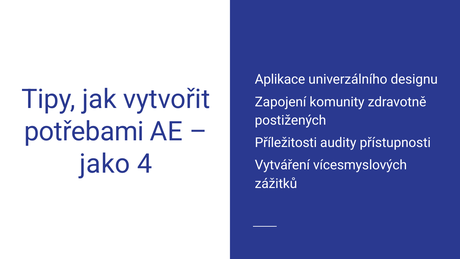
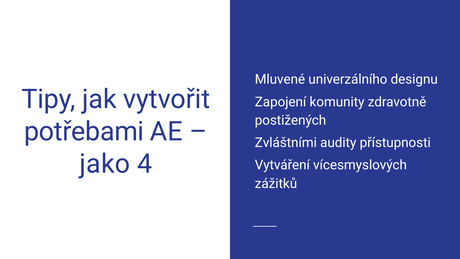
Aplikace: Aplikace -> Mluvené (280, 79)
Příležitosti: Příležitosti -> Zvláštními (286, 143)
